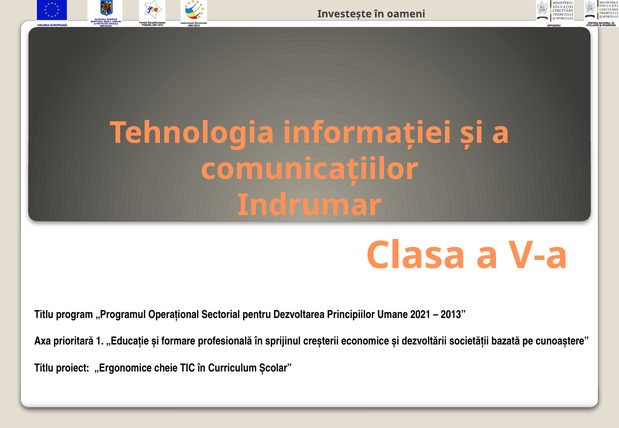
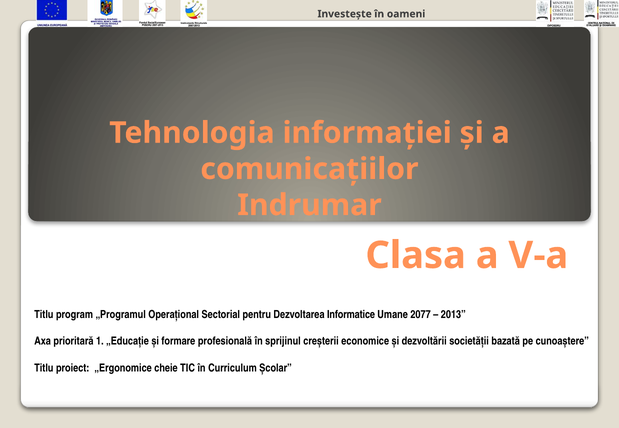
Principiilor: Principiilor -> Informatice (351, 315)
2021: 2021 -> 2077 (421, 315)
